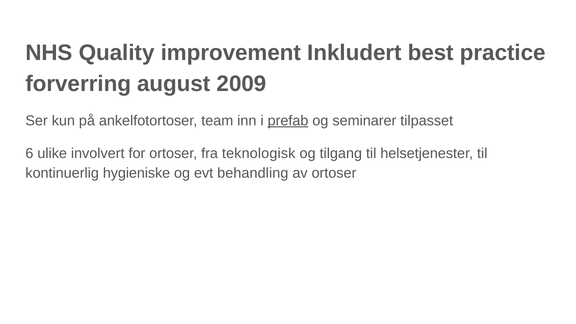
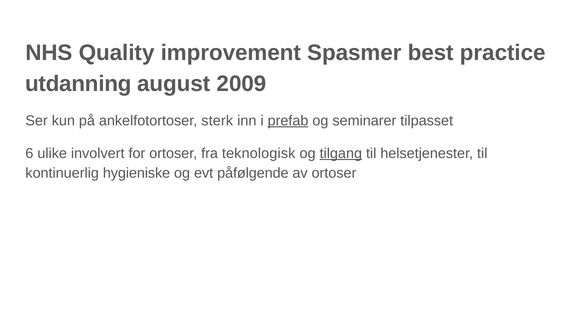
Inkludert: Inkludert -> Spasmer (354, 53)
forverring: forverring -> utdanning (78, 84)
team: team -> sterk (217, 121)
tilgang underline: none -> present (341, 153)
behandling: behandling -> påfølgende (253, 173)
